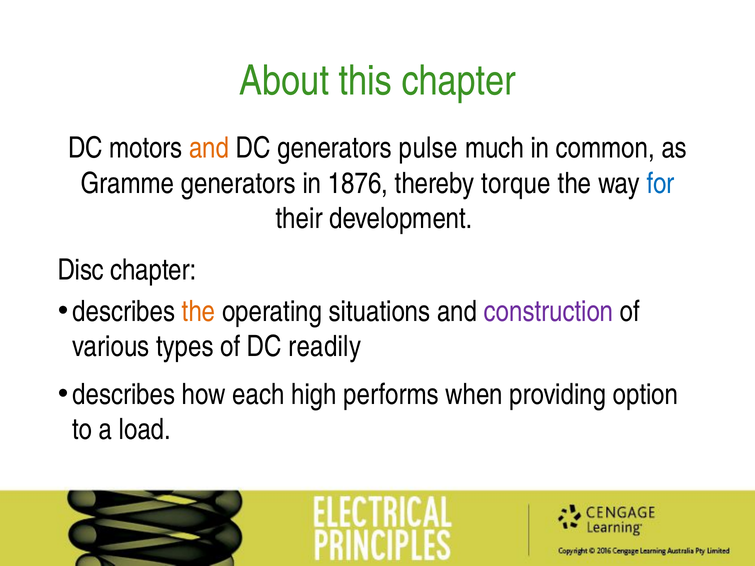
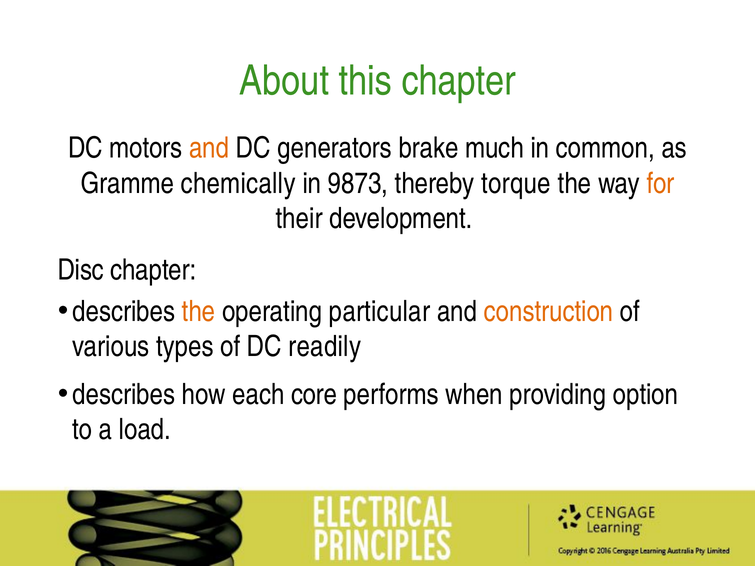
pulse: pulse -> brake (429, 148)
Gramme generators: generators -> chemically (238, 183)
1876: 1876 -> 9873 (358, 183)
for colour: blue -> orange (660, 183)
situations: situations -> particular (379, 312)
construction colour: purple -> orange (549, 312)
high: high -> core (314, 395)
